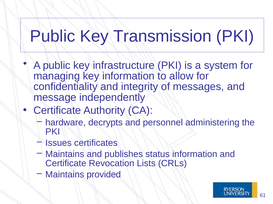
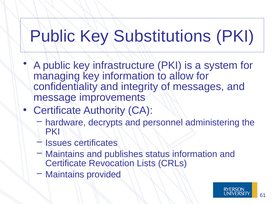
Transmission: Transmission -> Substitutions (162, 36)
independently: independently -> improvements (112, 98)
